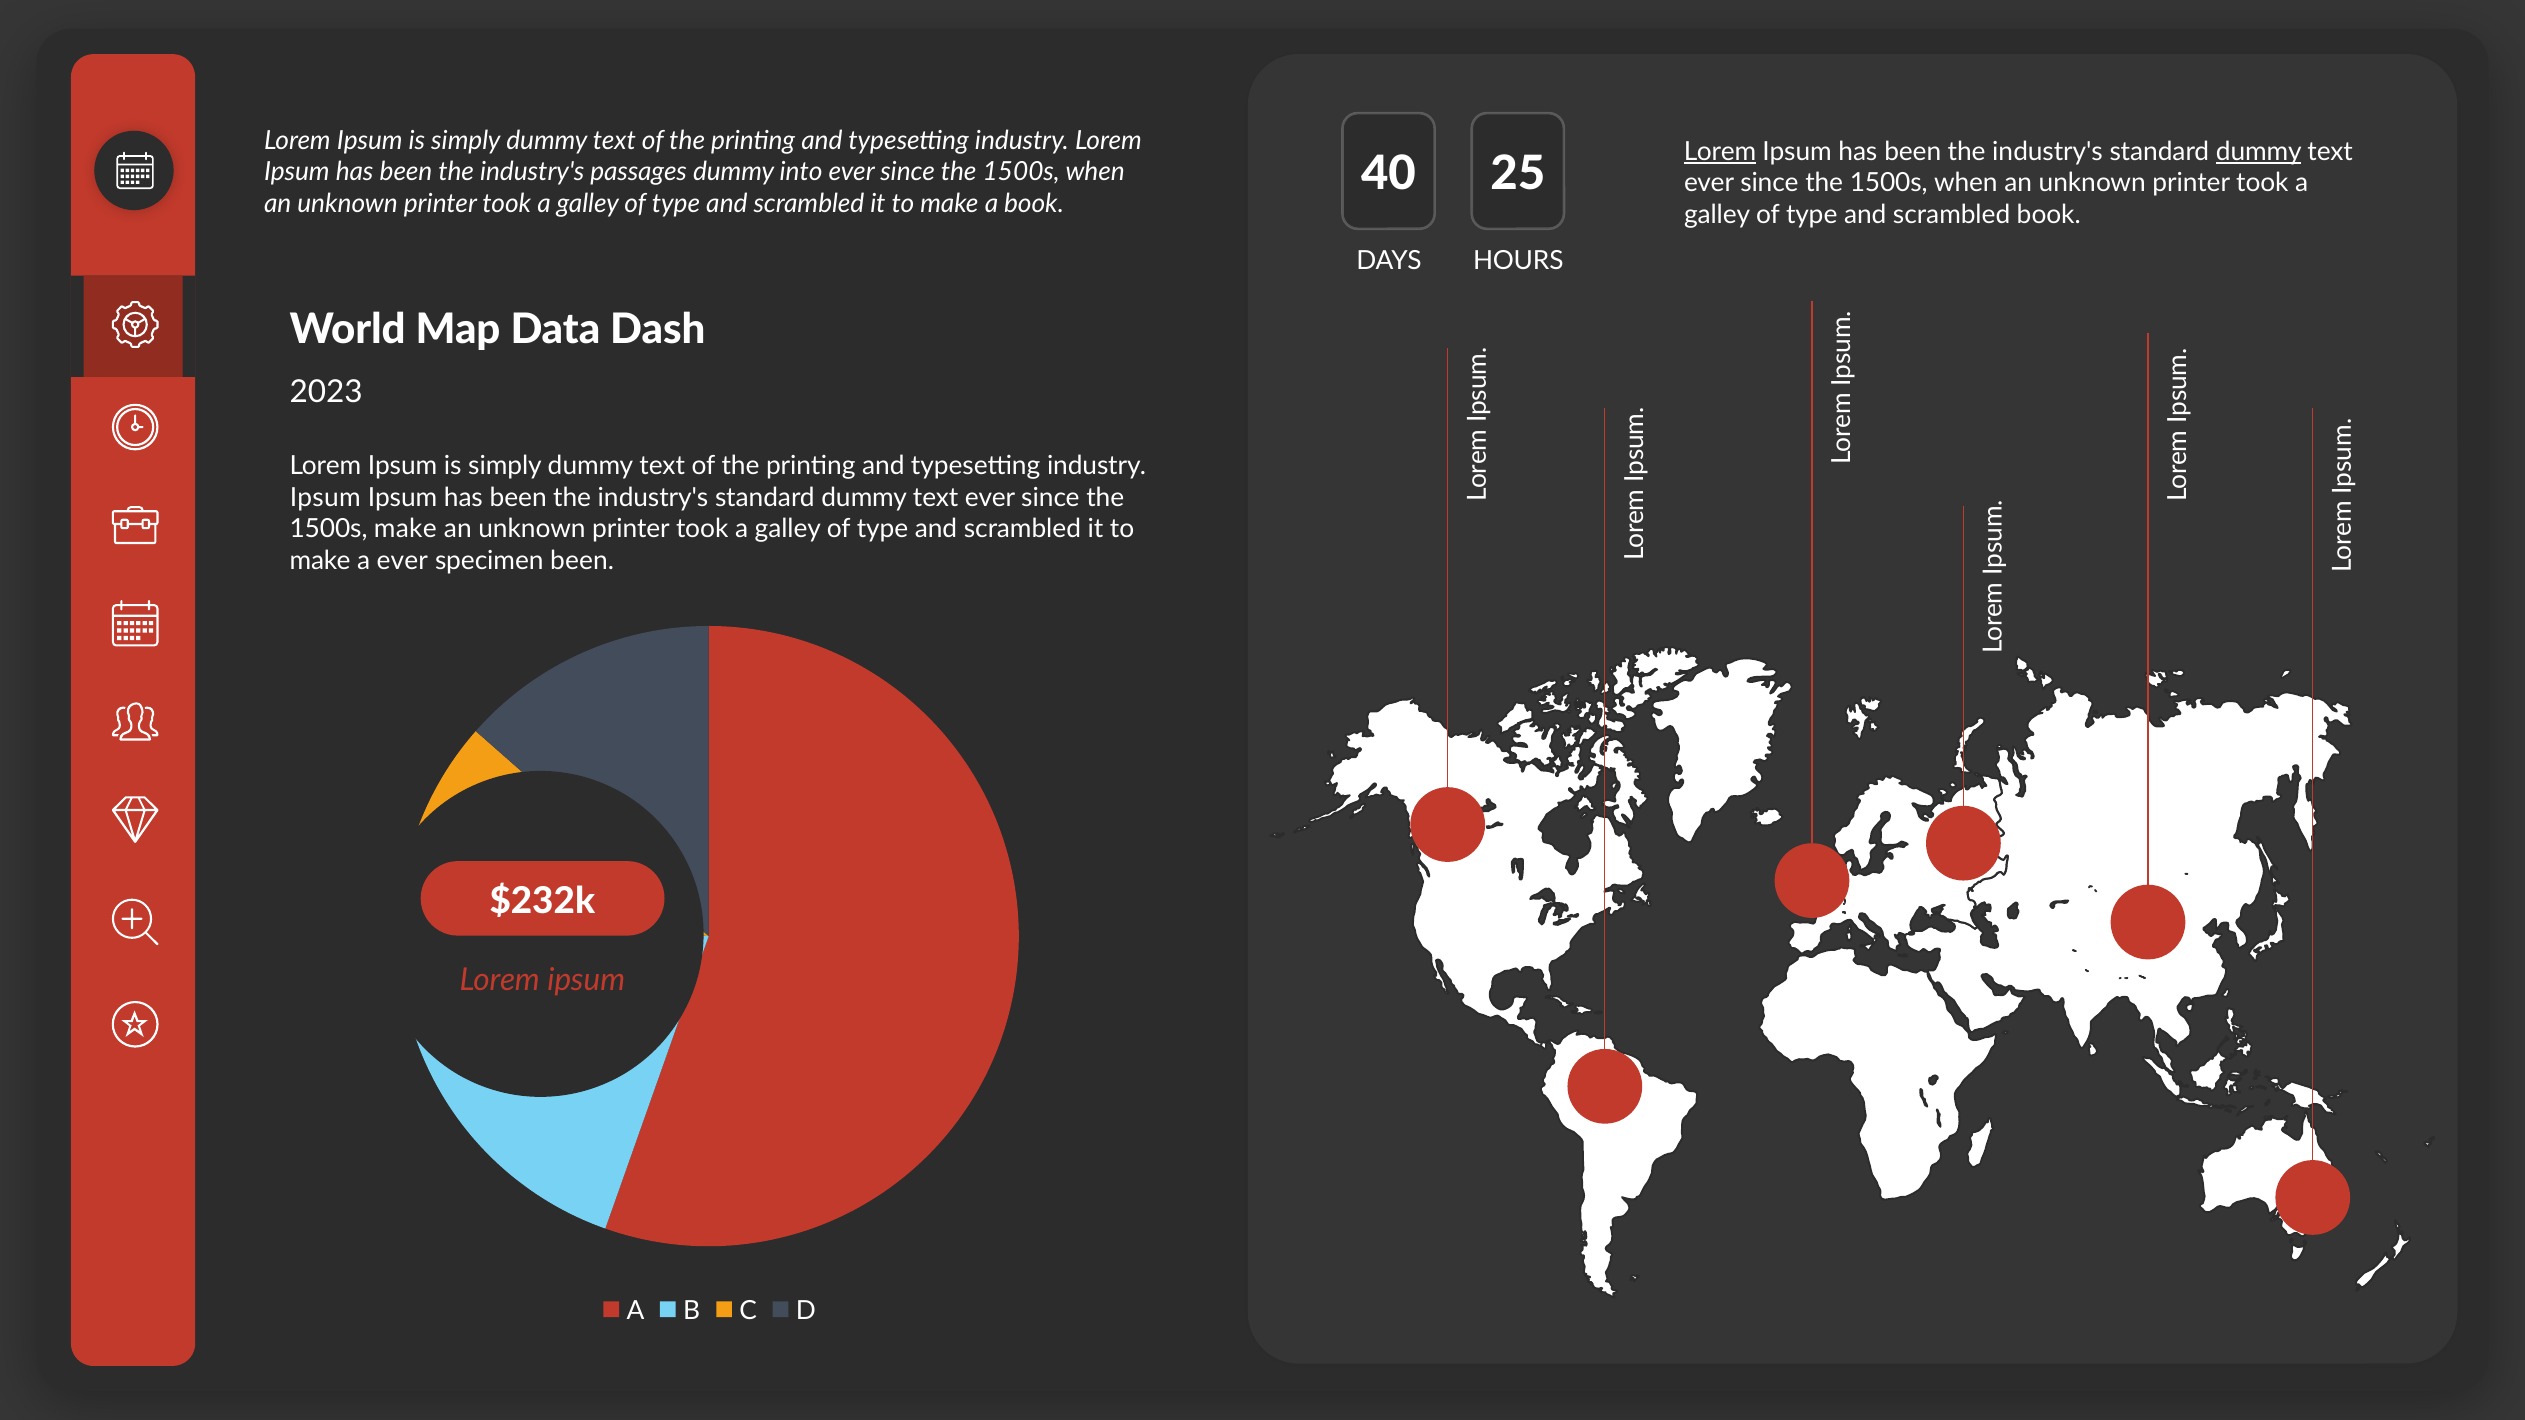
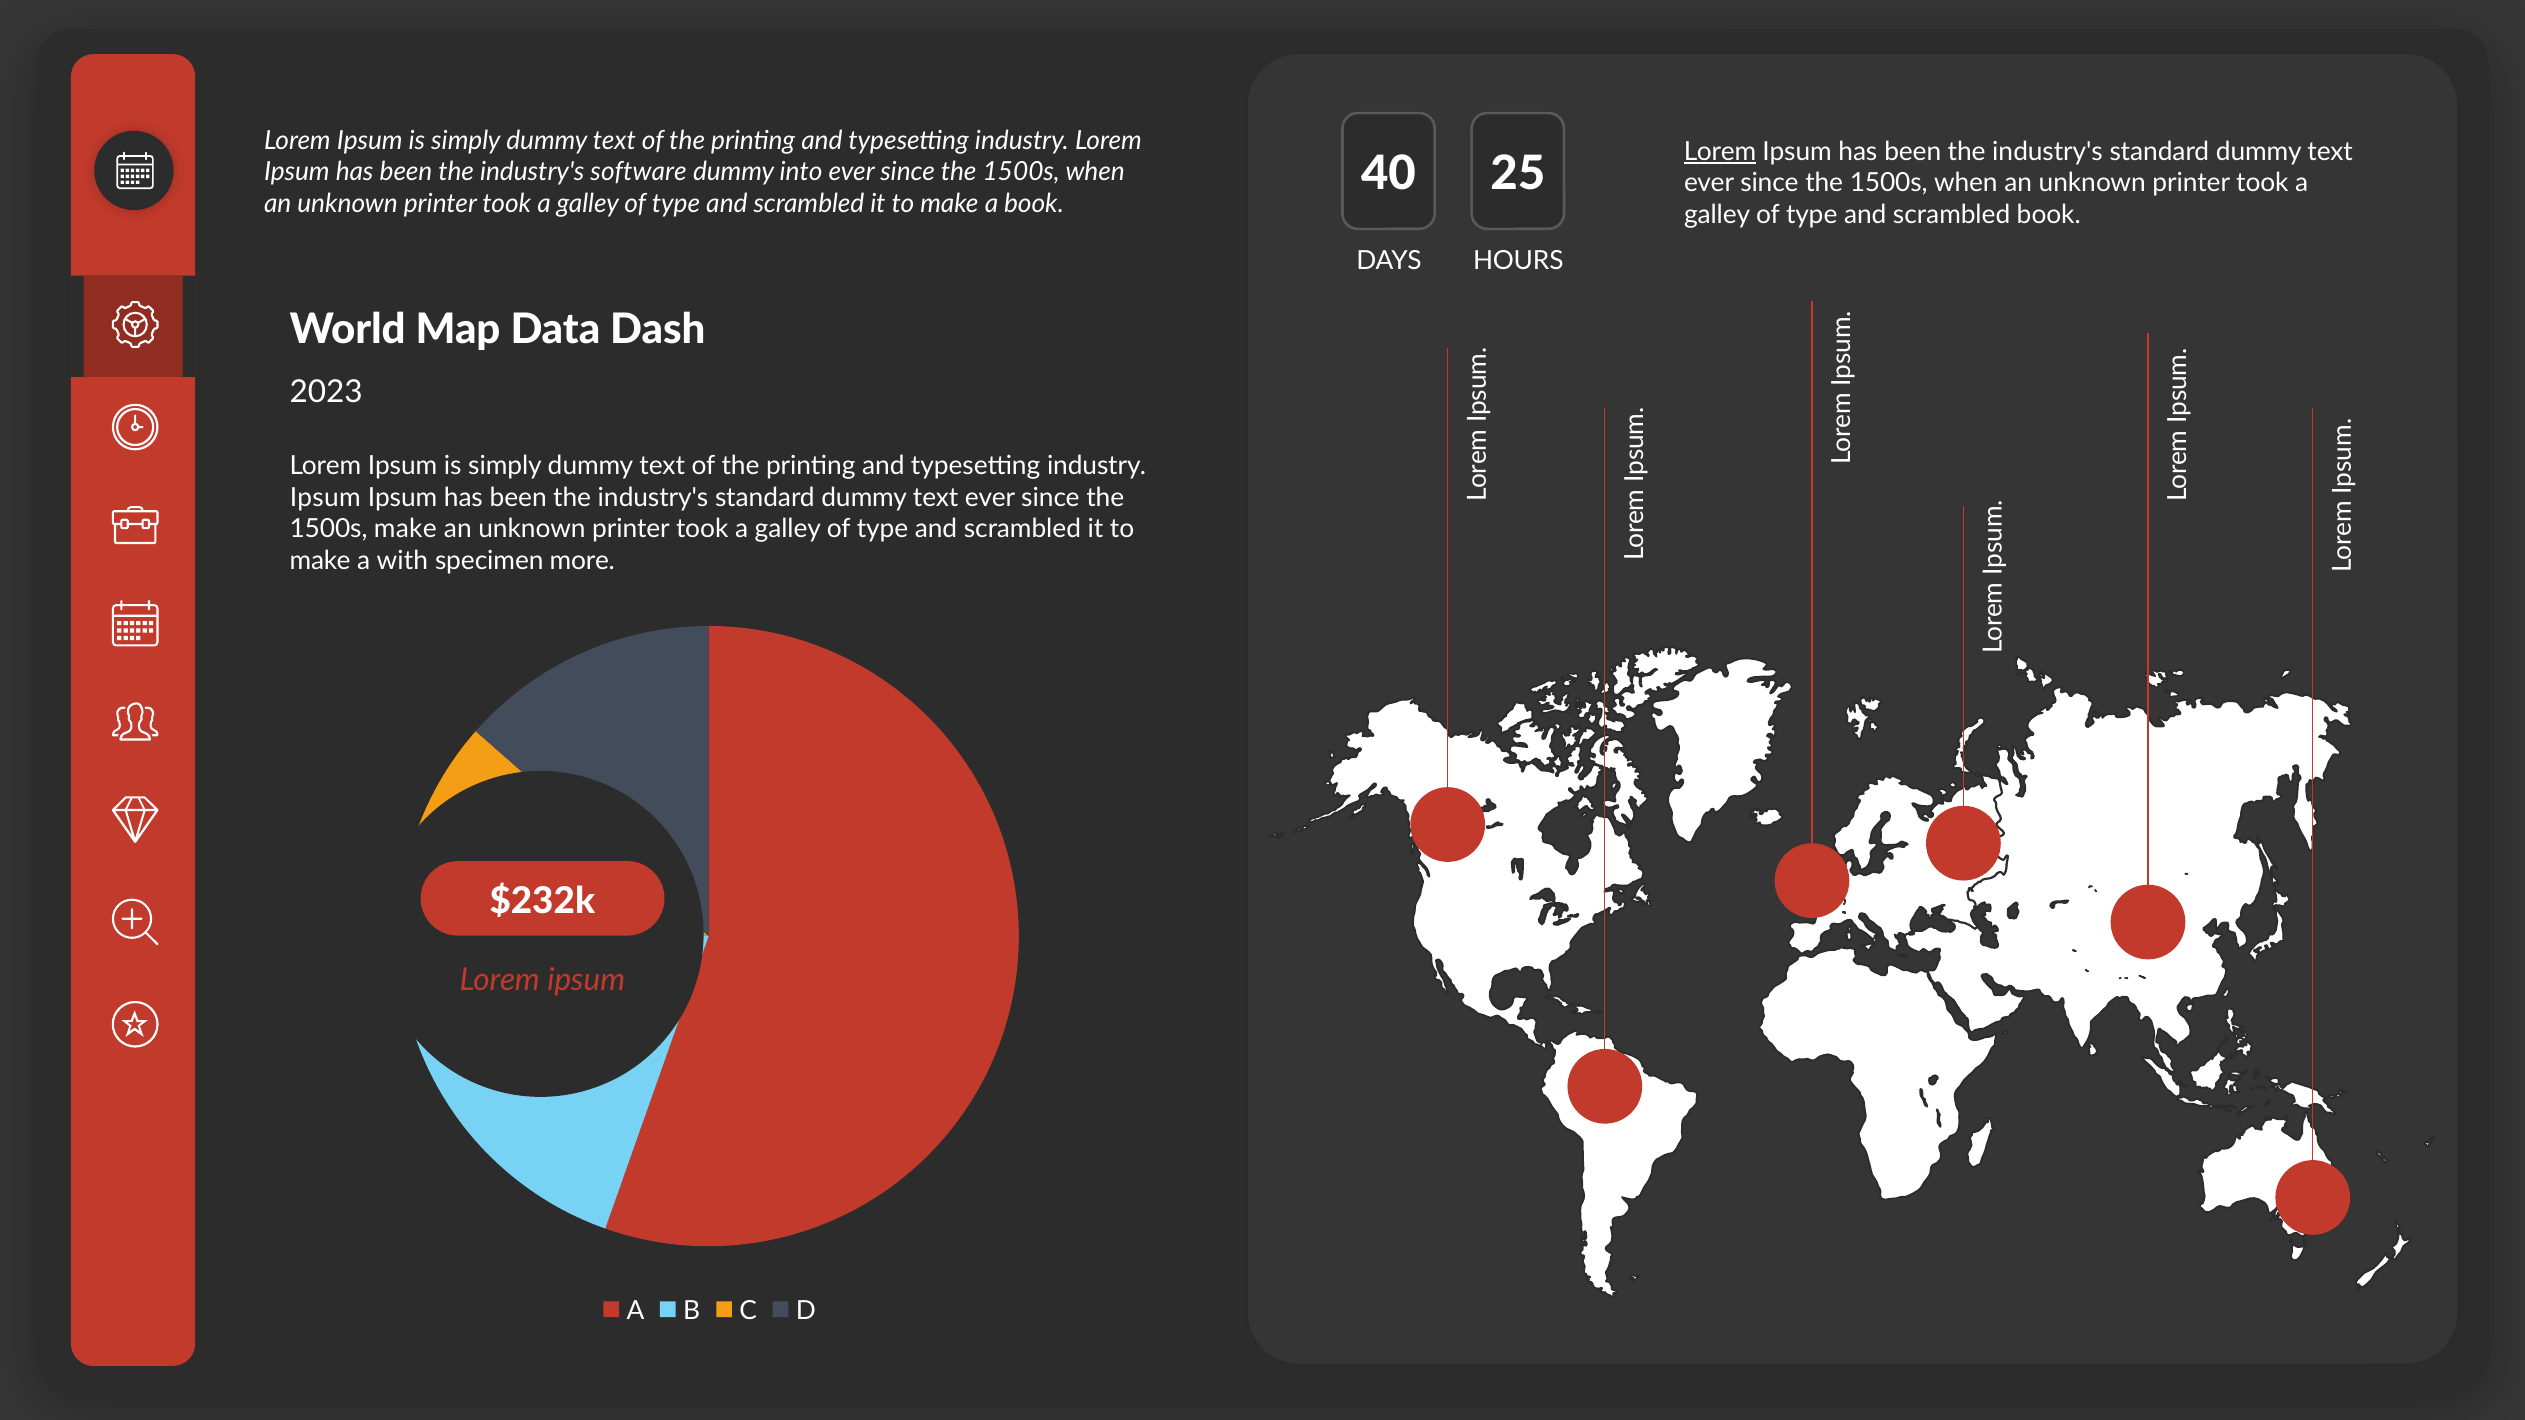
dummy underline: present -> none (2259, 152)
passages: passages -> software (639, 172)
a ever: ever -> with (402, 561)
specimen been: been -> more (582, 561)
